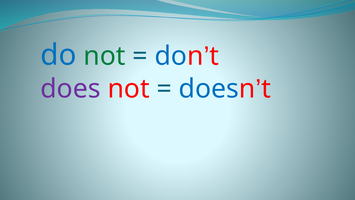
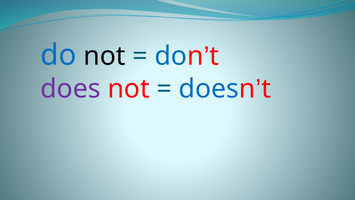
not colour: green -> black (104, 56)
